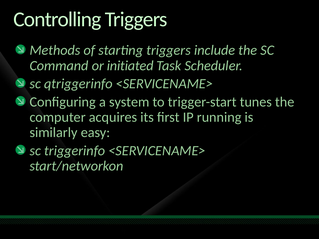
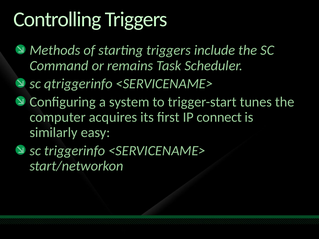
initiated: initiated -> remains (130, 66)
running: running -> connect (219, 117)
